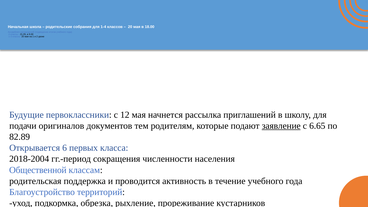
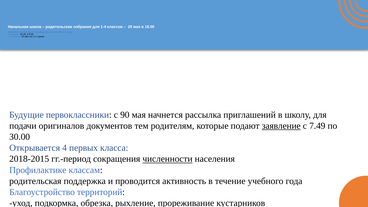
12: 12 -> 90 (125, 115)
6.65: 6.65 -> 7.49 (317, 126)
82.89: 82.89 -> 30.00 (20, 137)
Открывается 6: 6 -> 4 (65, 148)
2018-2004: 2018-2004 -> 2018-2015 (29, 159)
численности underline: none -> present (168, 159)
Общественной: Общественной -> Профилактике (38, 170)
